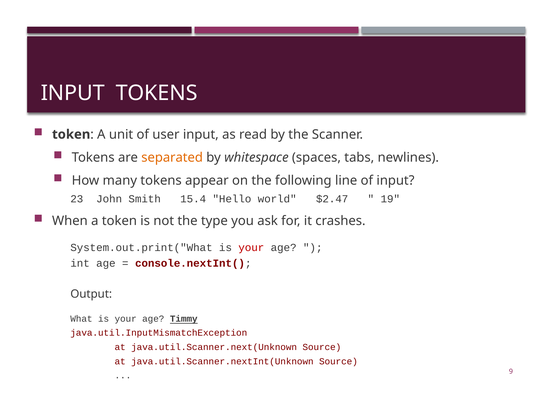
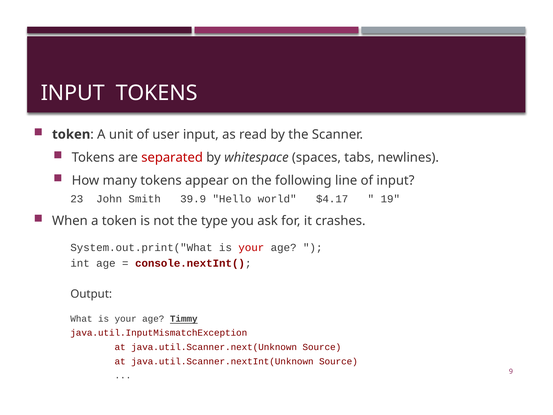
separated colour: orange -> red (172, 157)
15.4: 15.4 -> 39.9 (193, 199)
$2.47: $2.47 -> $4.17 (332, 199)
